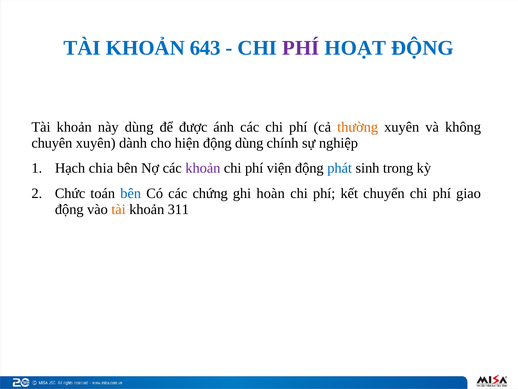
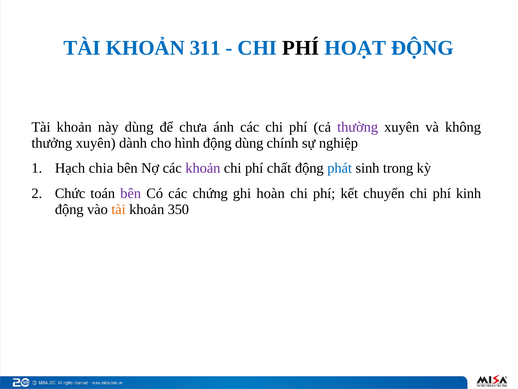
643: 643 -> 311 (205, 48)
PHÍ colour: purple -> black (301, 48)
được: được -> chưa (193, 127)
thường colour: orange -> purple (358, 127)
chuyên: chuyên -> thưởng (52, 143)
hiện: hiện -> hình (187, 143)
viện: viện -> chất (279, 168)
bên colour: blue -> purple (131, 193)
giao: giao -> kinh (469, 193)
311: 311 -> 350 (178, 209)
